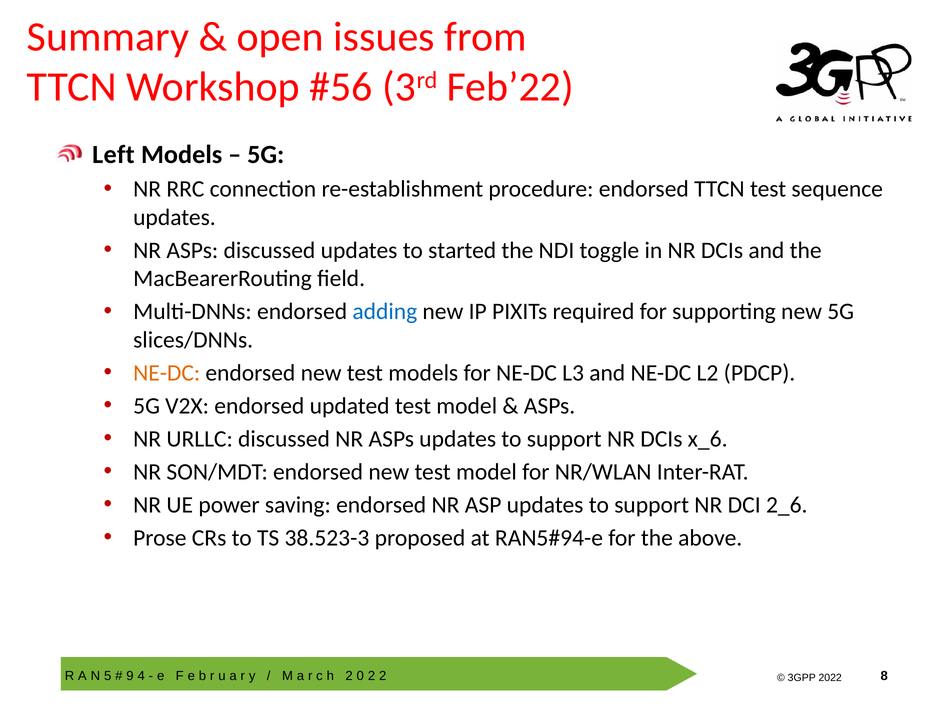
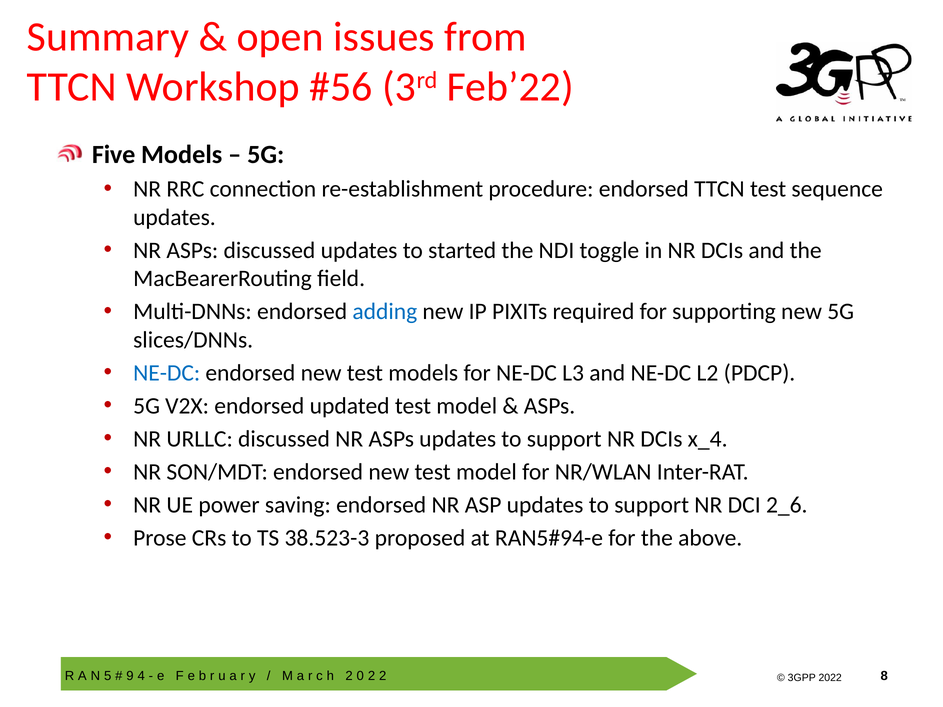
Left: Left -> Five (114, 155)
NE-DC colour: orange -> blue (167, 373)
x_6: x_6 -> x_4 (708, 439)
